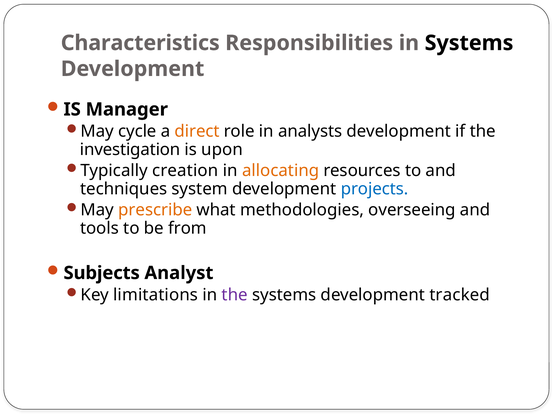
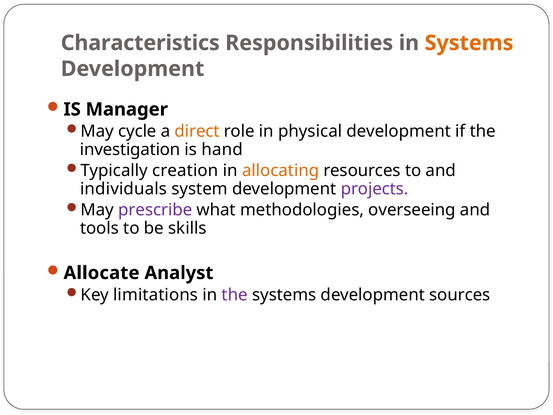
Systems colour: black -> orange (469, 43)
analysts: analysts -> physical (310, 131)
upon: upon -> hand (222, 150)
techniques: techniques -> individuals (124, 189)
projects colour: blue -> purple (375, 189)
prescribe colour: orange -> purple (155, 210)
from: from -> skills (187, 228)
Subjects: Subjects -> Allocate (101, 273)
tracked: tracked -> sources (460, 295)
